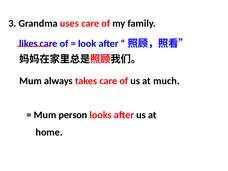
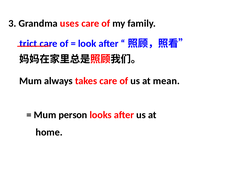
likes: likes -> trict (28, 43)
much: much -> mean (166, 81)
